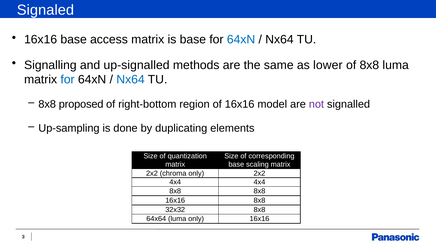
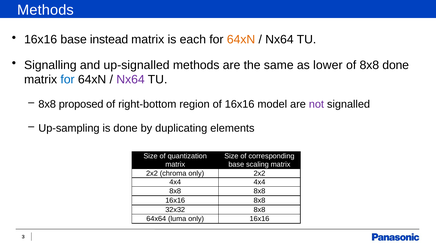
Signaled: Signaled -> Methods (45, 10)
access: access -> instead (109, 40)
is base: base -> each (193, 40)
64xN colour: blue -> orange (241, 40)
8x8 luma: luma -> done (396, 65)
Nx64 colour: blue -> purple (131, 80)
